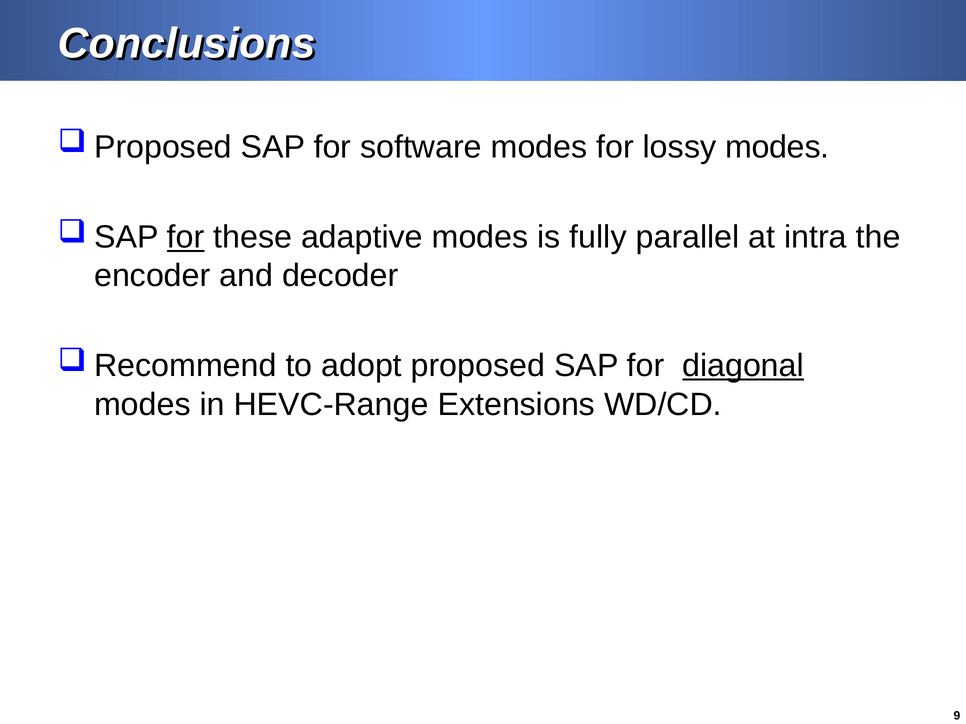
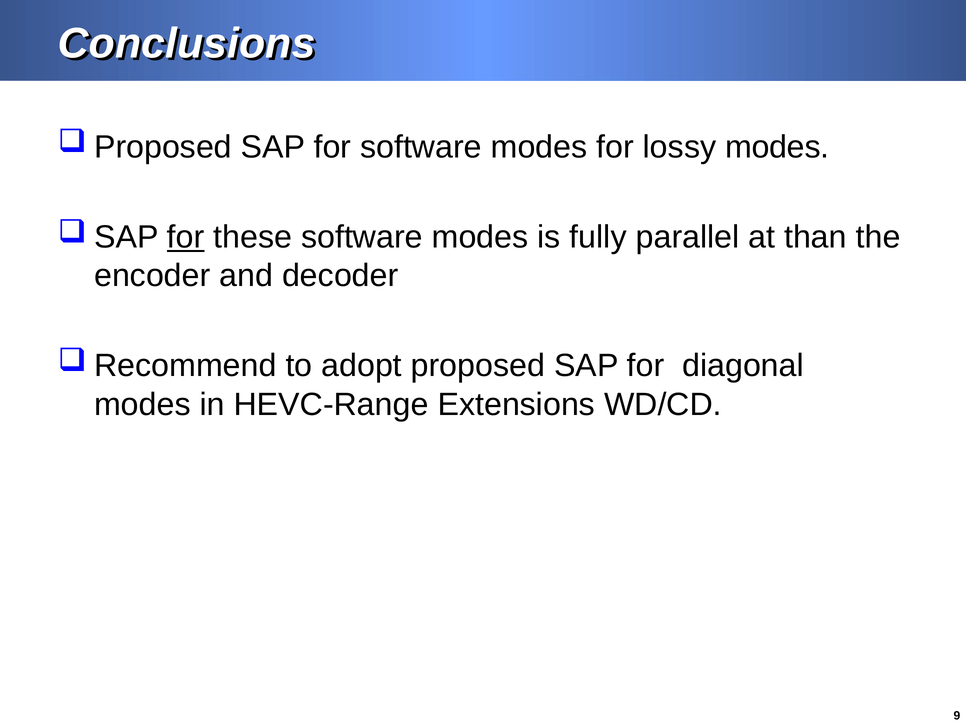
these adaptive: adaptive -> software (362, 237)
intra: intra -> than (815, 237)
diagonal underline: present -> none (743, 366)
